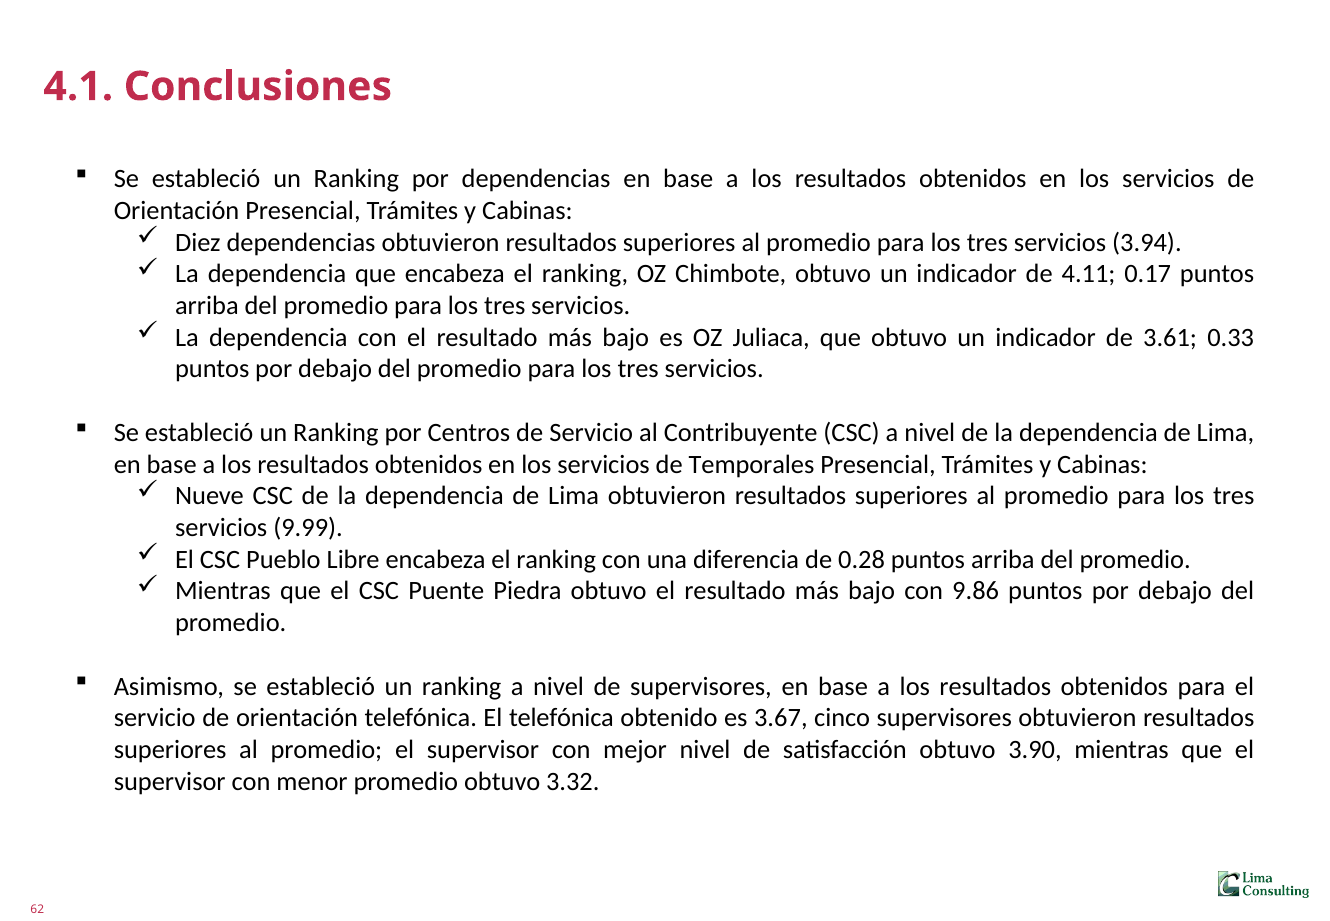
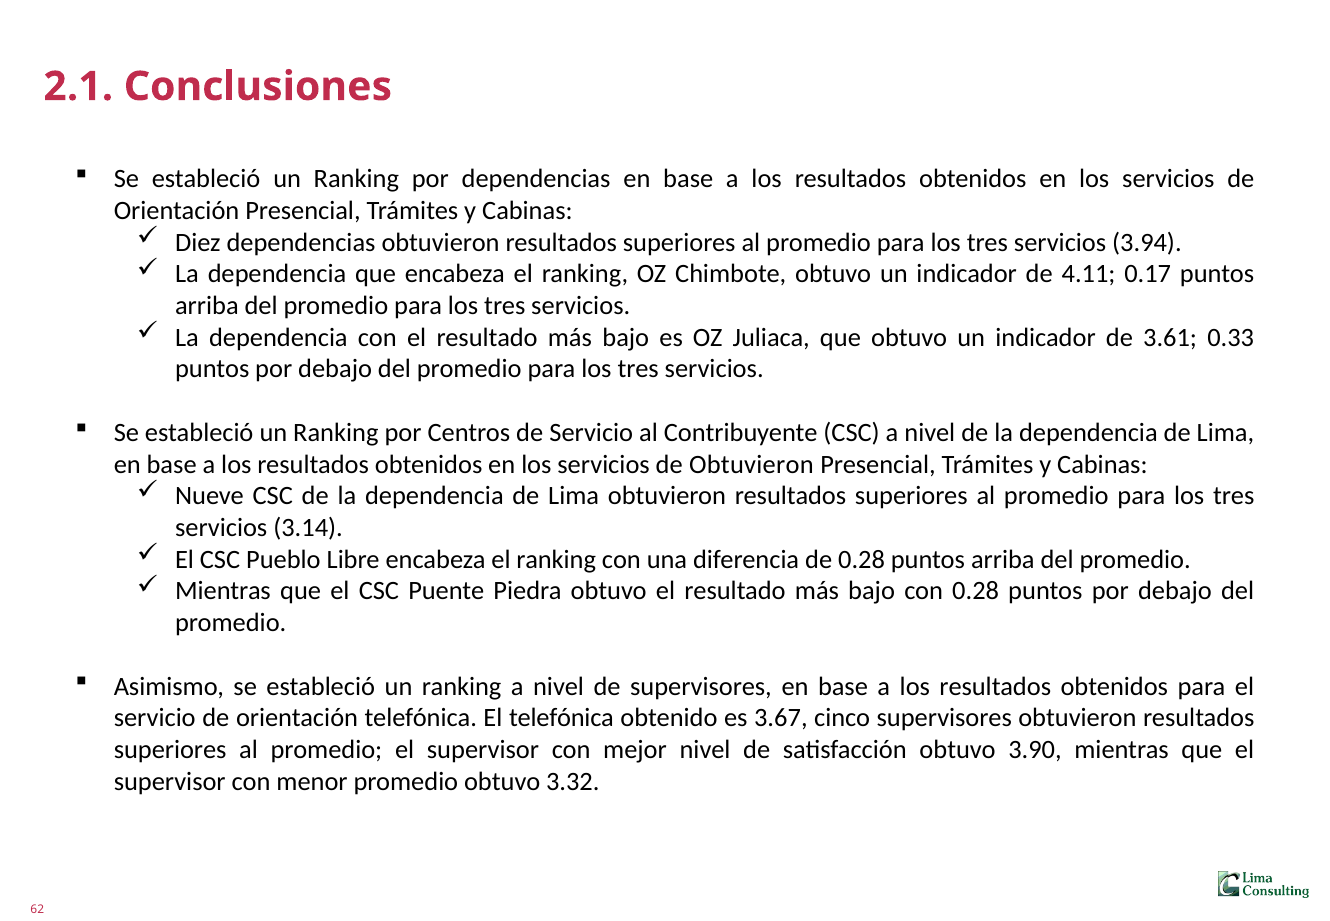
4.1: 4.1 -> 2.1 (78, 87)
de Temporales: Temporales -> Obtuvieron (751, 464)
9.99: 9.99 -> 3.14 (308, 528)
con 9.86: 9.86 -> 0.28 (976, 591)
